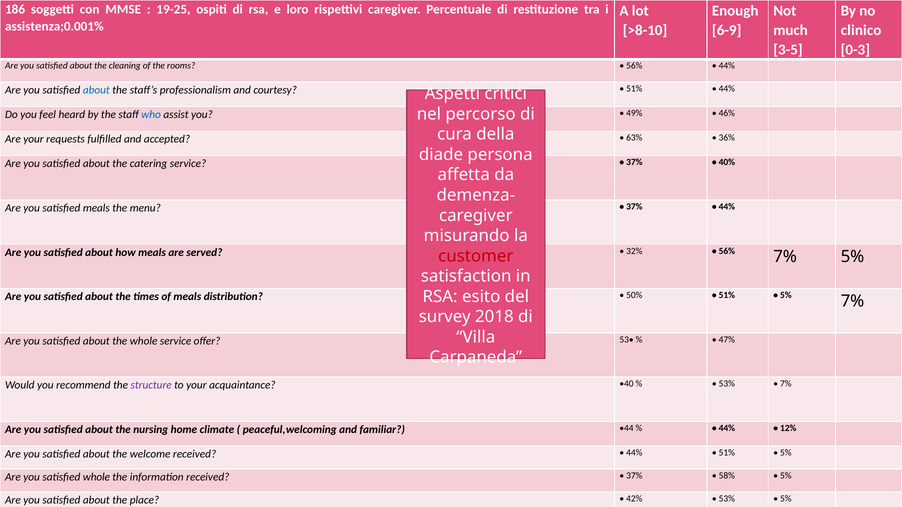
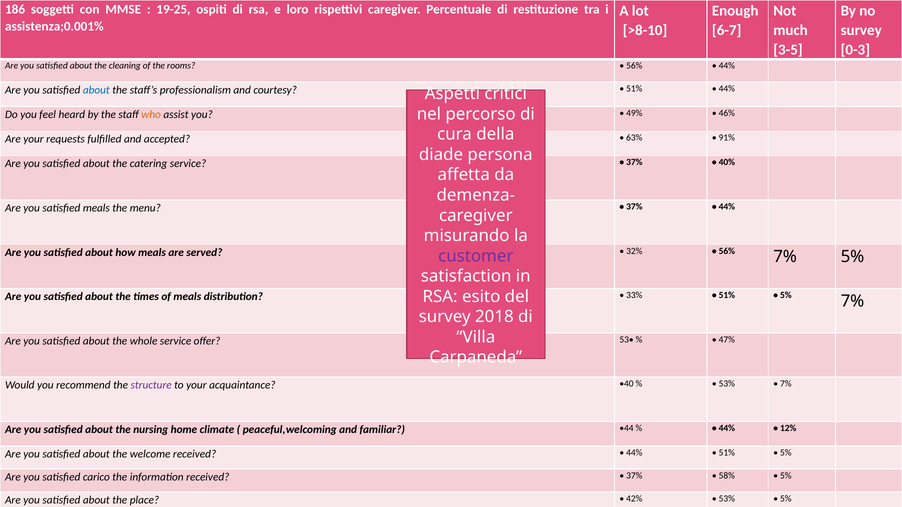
6-9: 6-9 -> 6-7 (727, 30)
clinico: clinico -> survey (861, 30)
who colour: blue -> orange (151, 115)
36%: 36% -> 91% (727, 138)
customer colour: red -> purple (476, 256)
50%: 50% -> 33% (634, 295)
satisfied whole: whole -> carico (96, 477)
